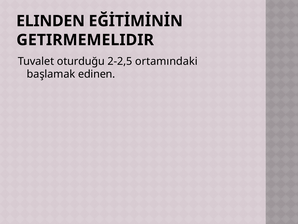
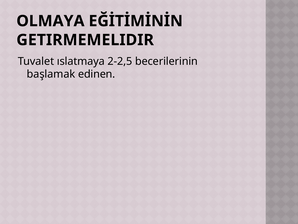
ELINDEN: ELINDEN -> OLMAYA (50, 21)
oturduğu: oturduğu -> ıslatmaya (81, 61)
ortamındaki: ortamındaki -> becerilerinin (166, 61)
